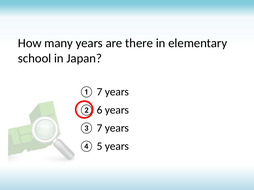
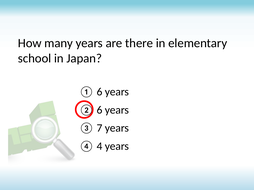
① 7: 7 -> 6 (99, 92)
5: 5 -> 4 (99, 146)
